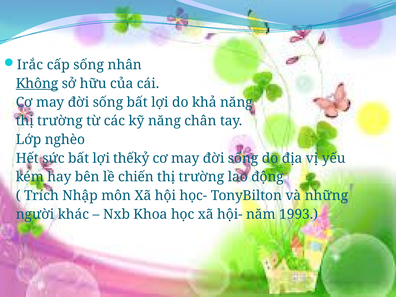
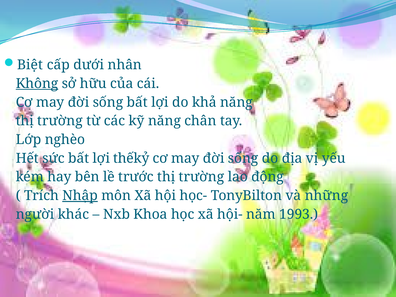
Irắc: Irắc -> Biệt (30, 65)
cấp sống: sống -> dưới (89, 65)
chiến: chiến -> trước (136, 177)
Nhập underline: none -> present (80, 196)
